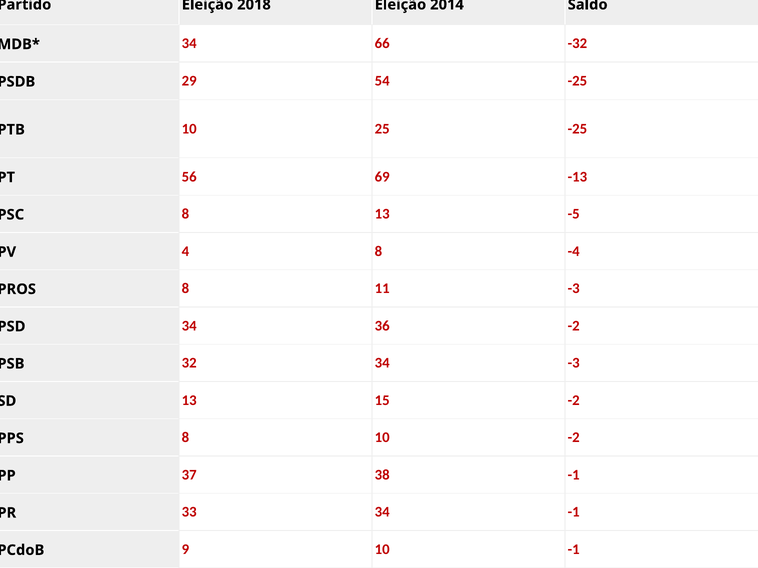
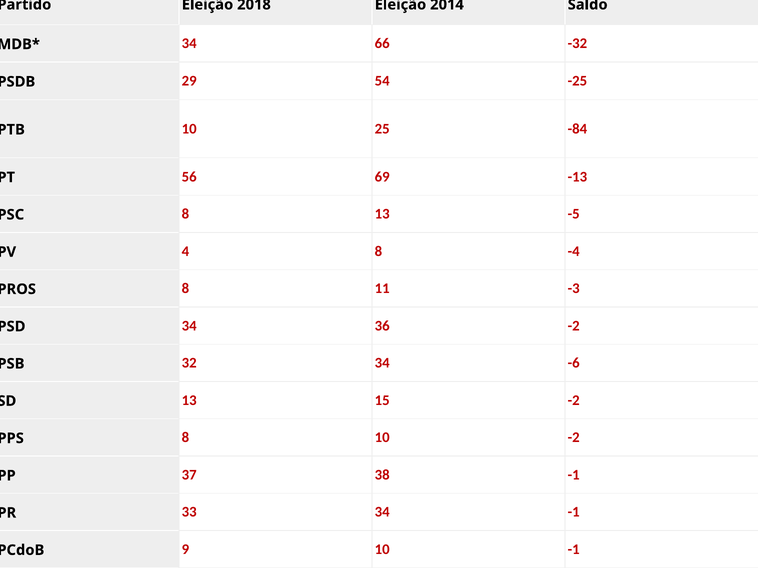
25 -25: -25 -> -84 (577, 129)
34 -3: -3 -> -6 (574, 363)
